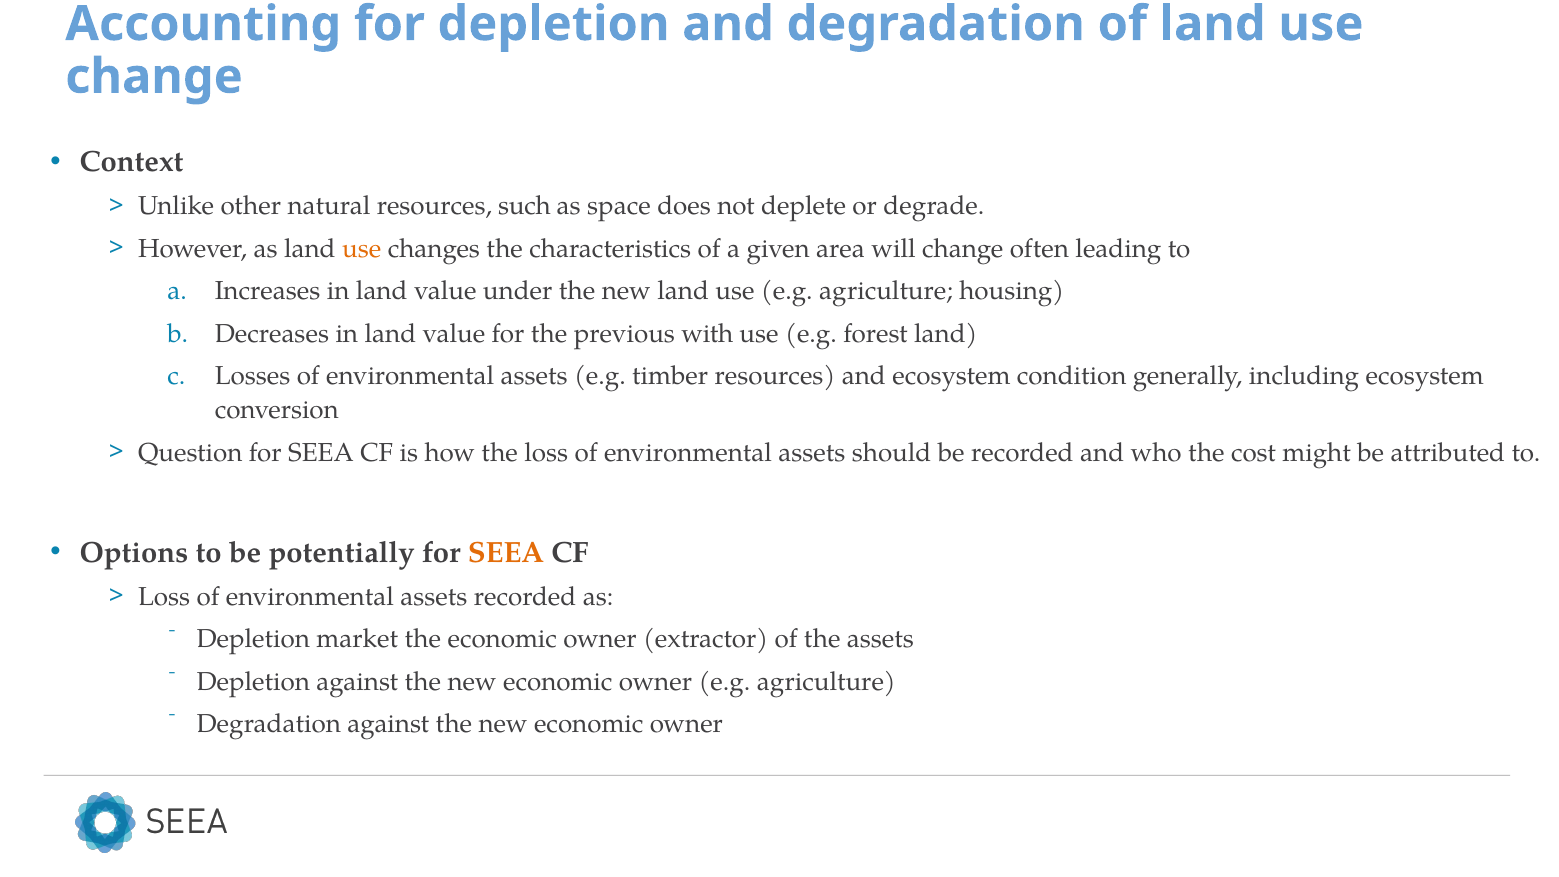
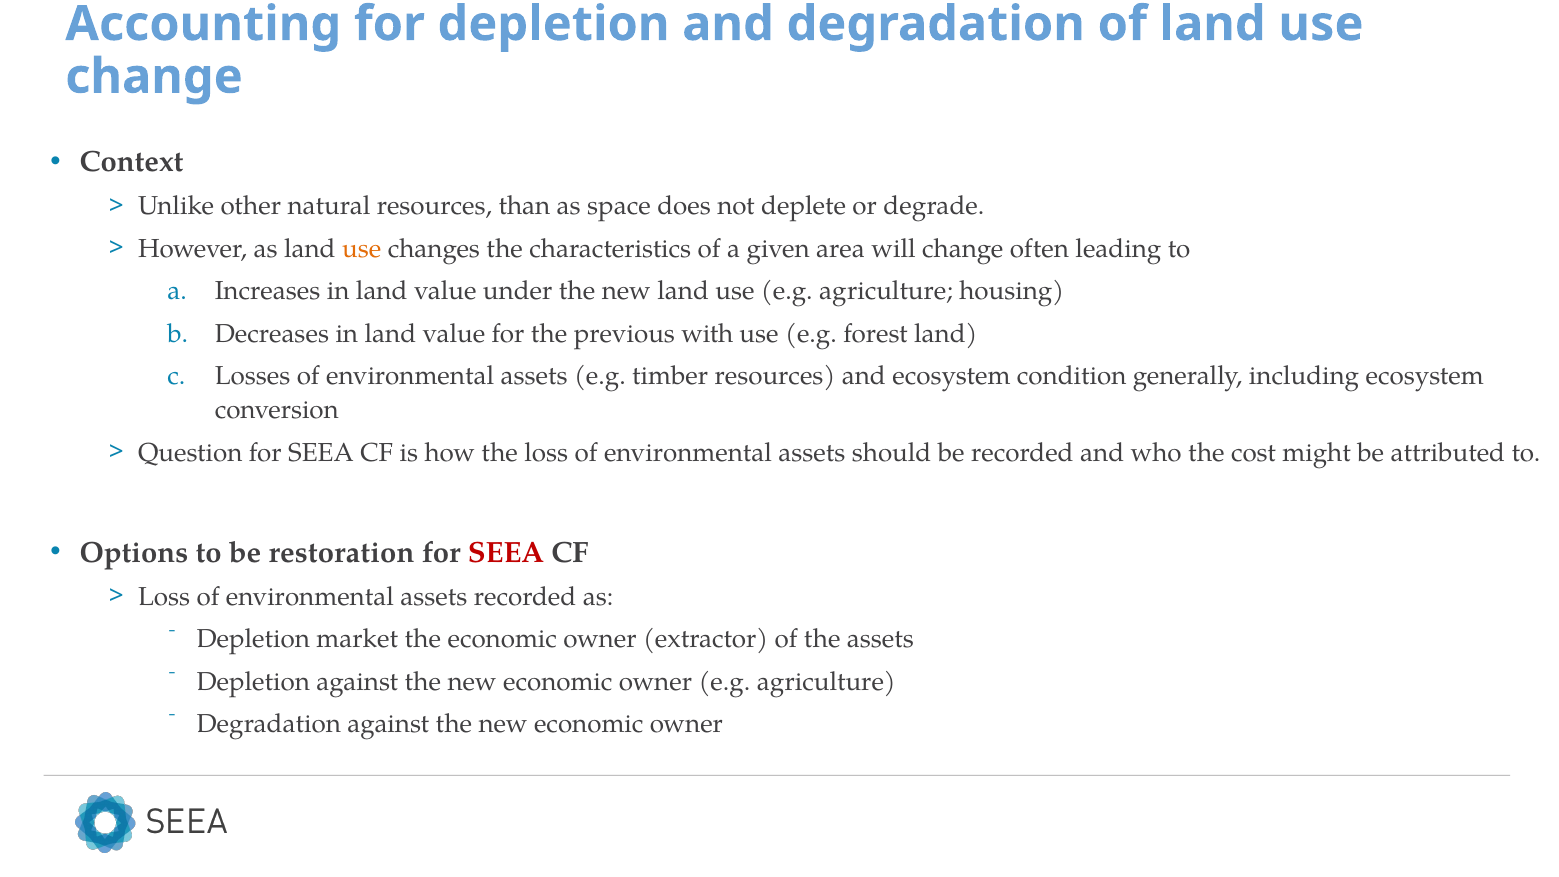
such: such -> than (524, 206)
potentially: potentially -> restoration (342, 552)
SEEA colour: orange -> red (506, 552)
